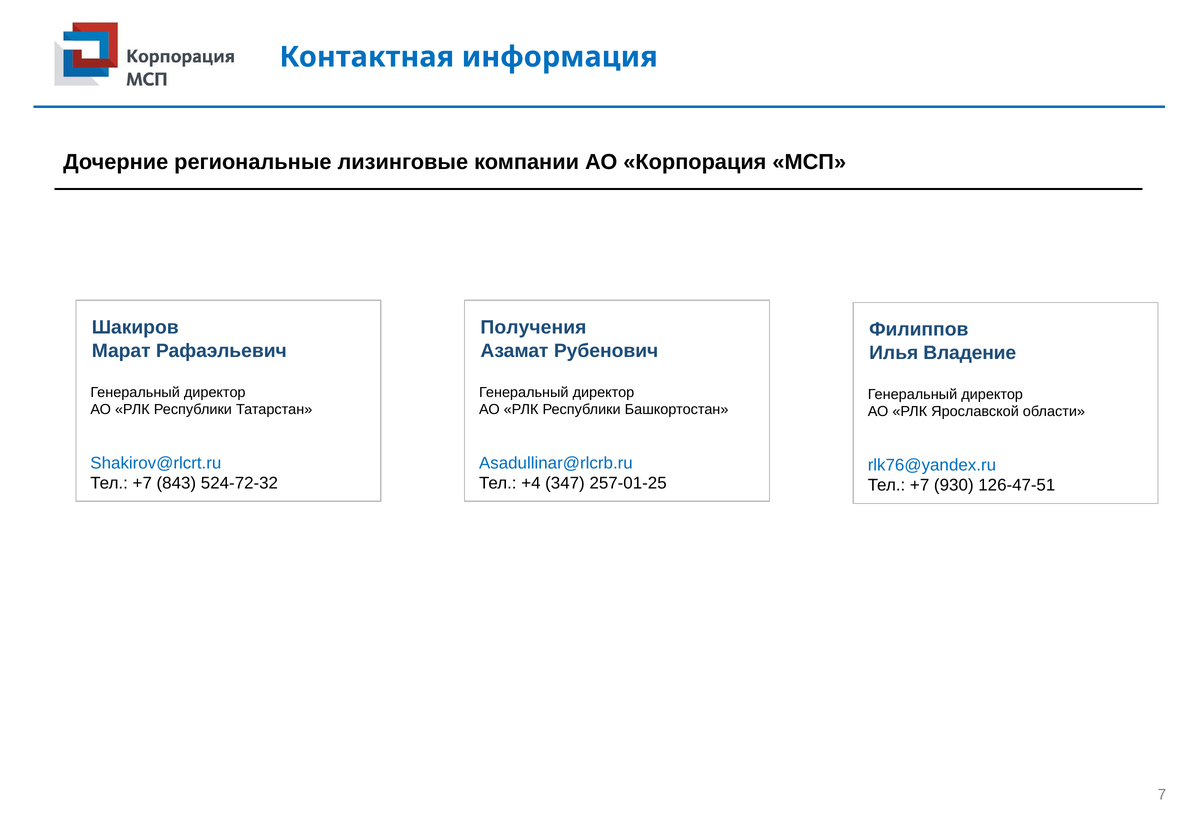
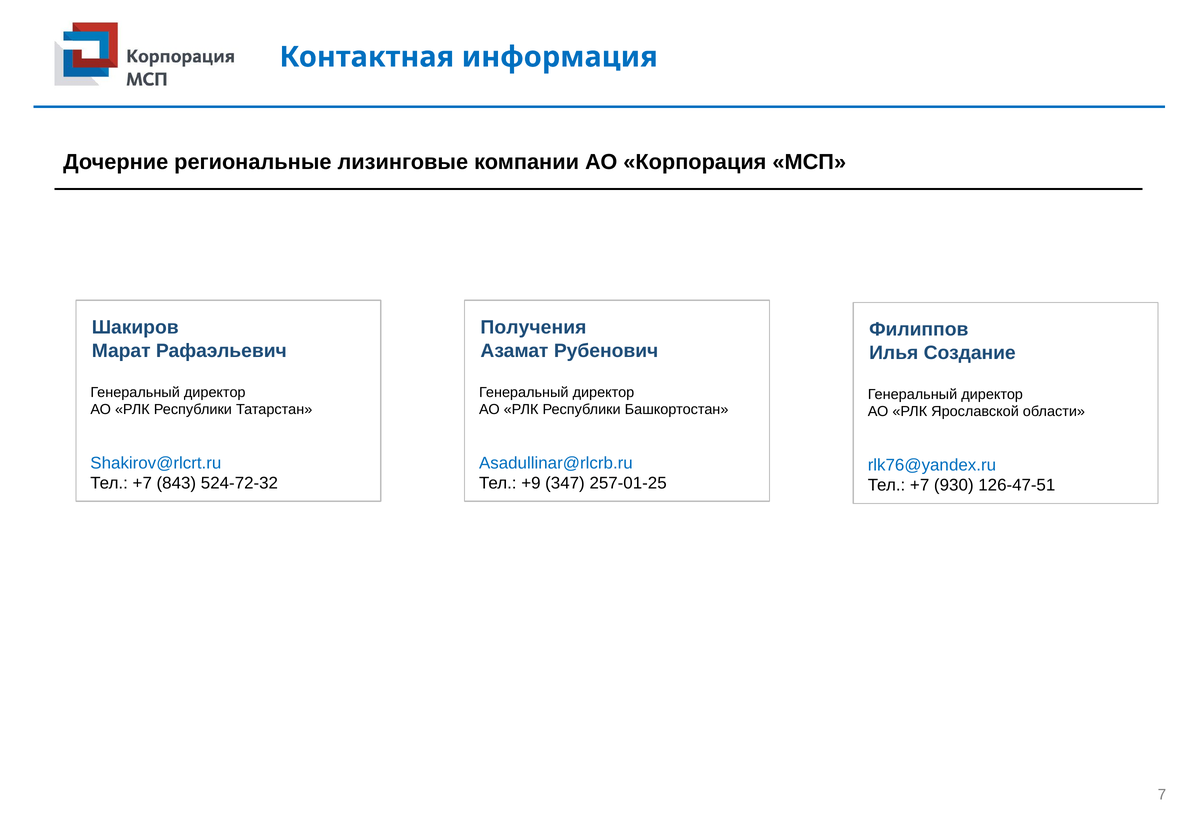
Владение: Владение -> Создание (970, 353)
+4: +4 -> +9 (531, 483)
